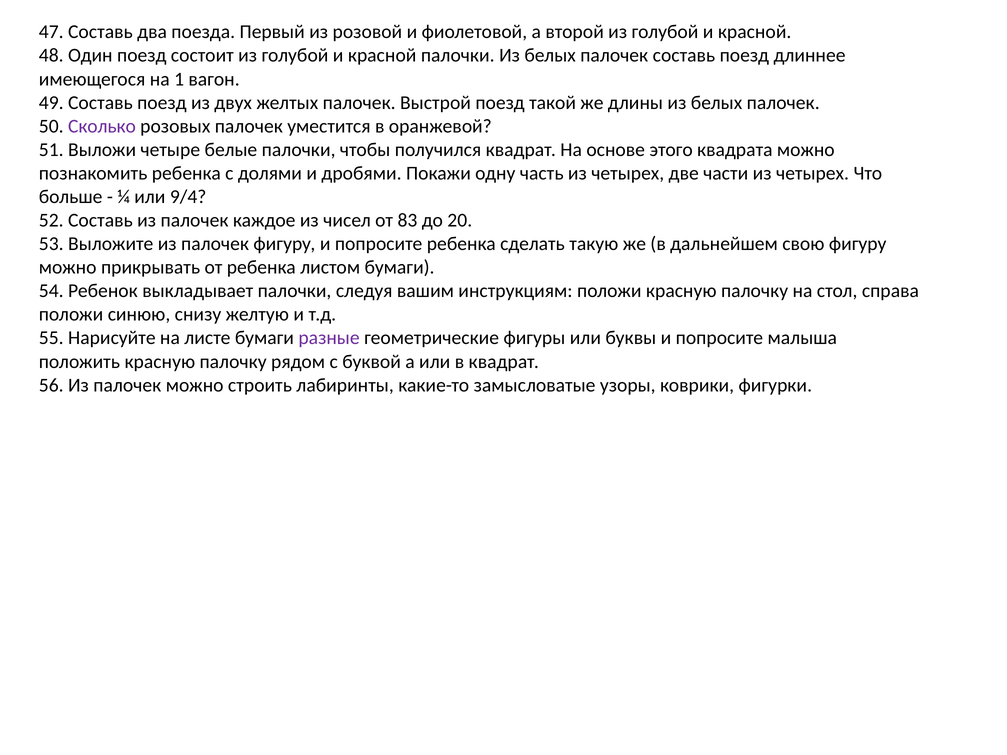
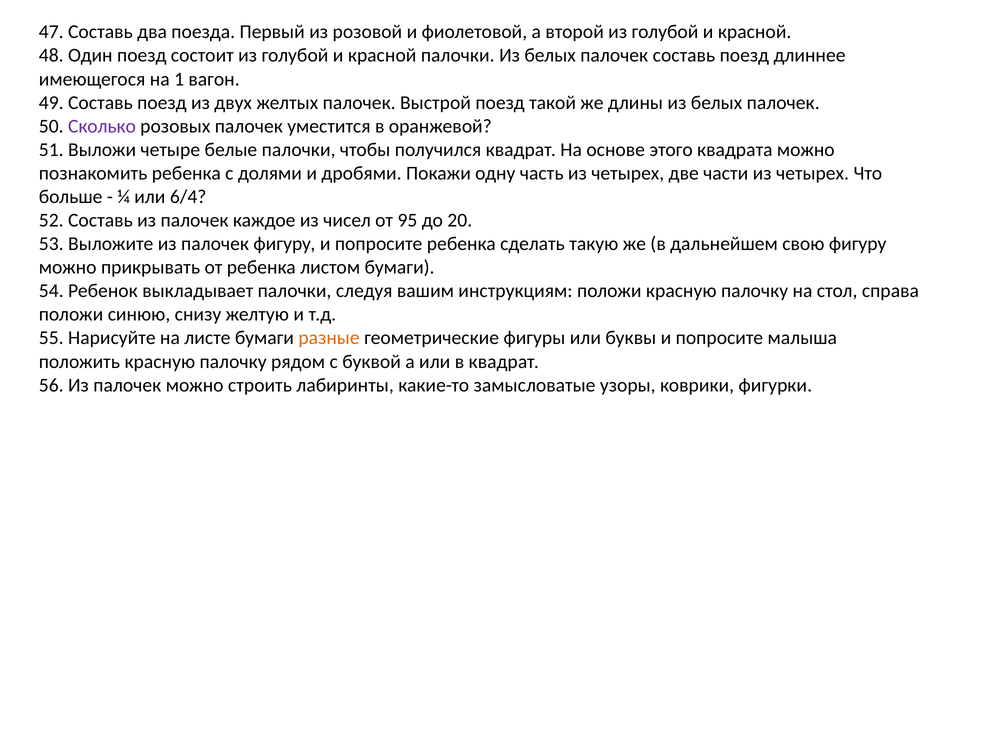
9/4: 9/4 -> 6/4 (188, 197)
83: 83 -> 95 (407, 220)
разные colour: purple -> orange (329, 338)
